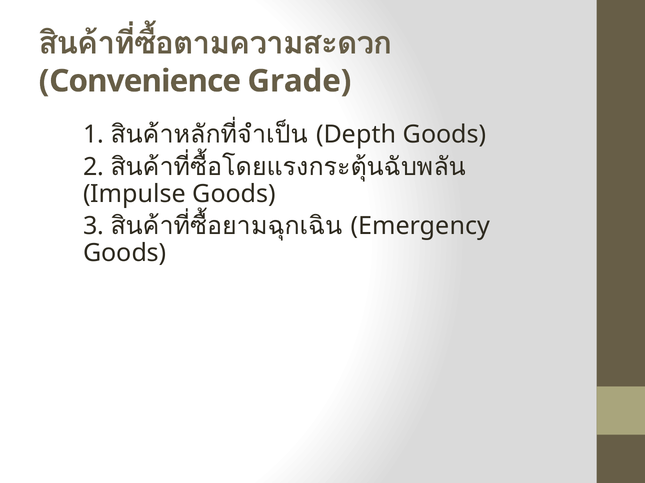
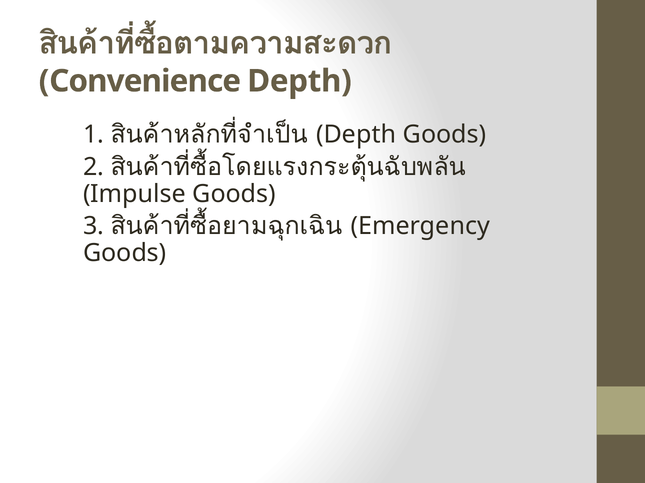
Convenience Grade: Grade -> Depth (299, 81)
